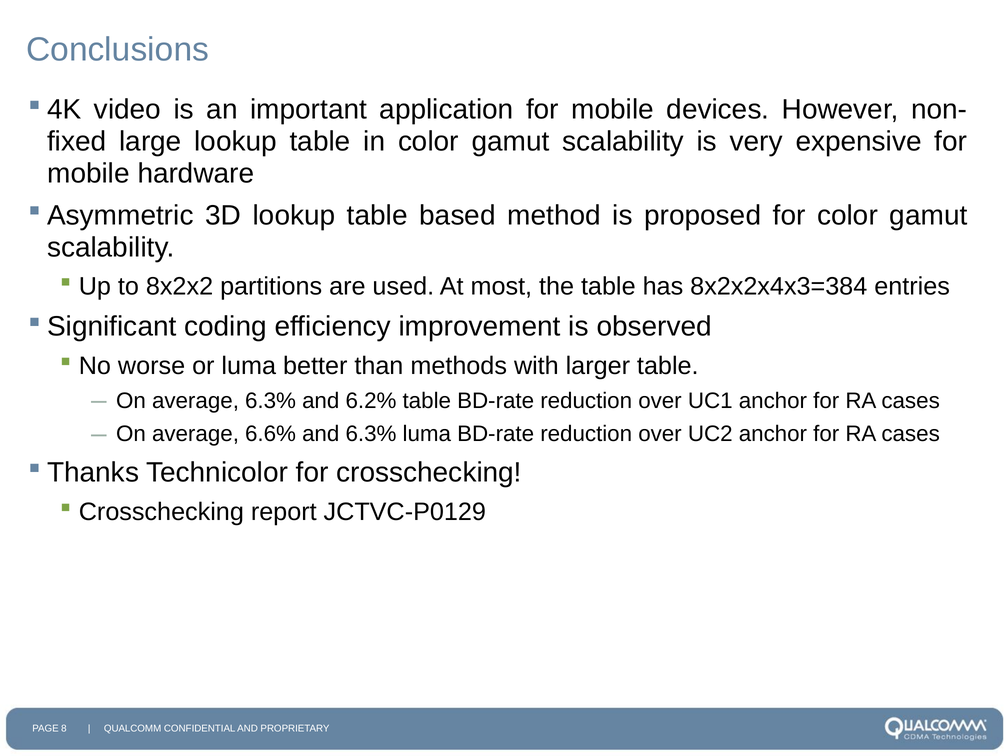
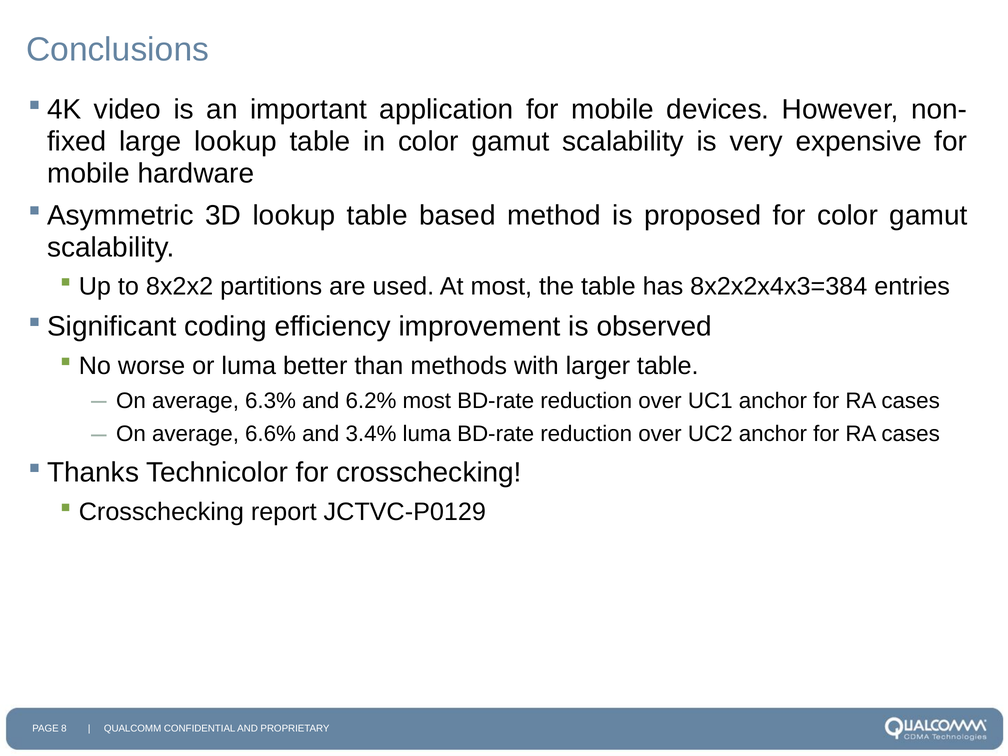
6.2% table: table -> most (427, 401)
and 6.3%: 6.3% -> 3.4% (371, 434)
